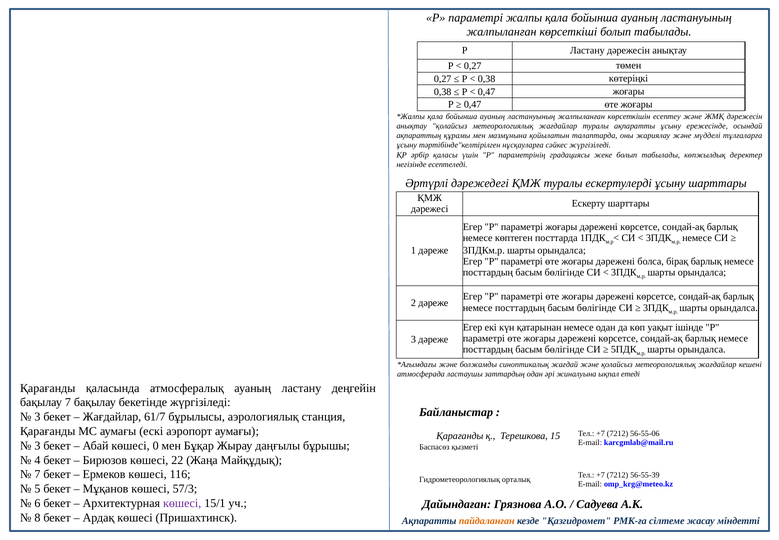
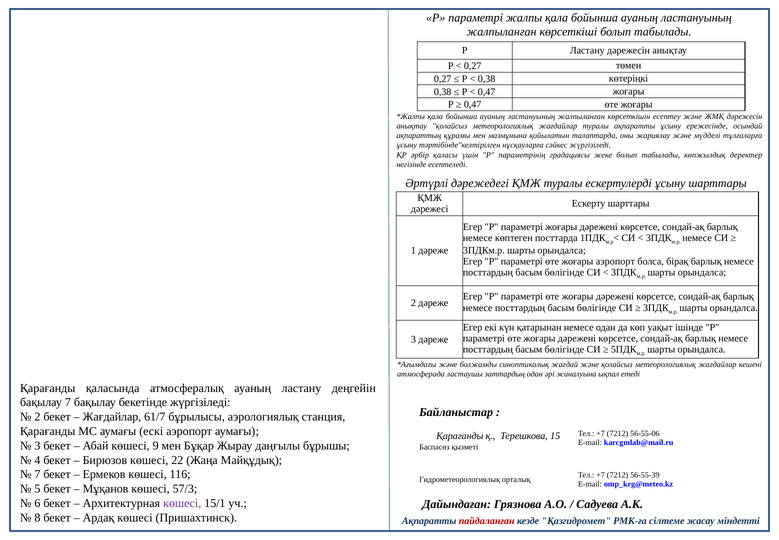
дәрежені: дәрежені -> аэропорт (615, 261)
3: 3 -> 2 (37, 416)
0: 0 -> 9 (156, 445)
пайдаланған colour: orange -> red (487, 520)
